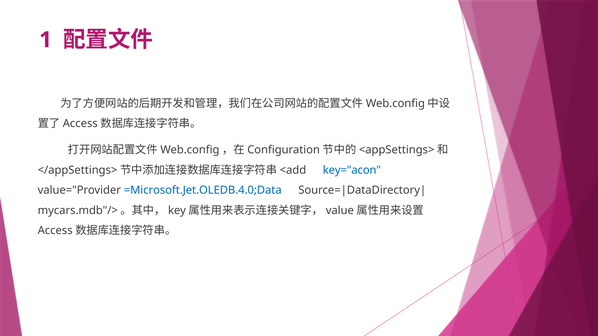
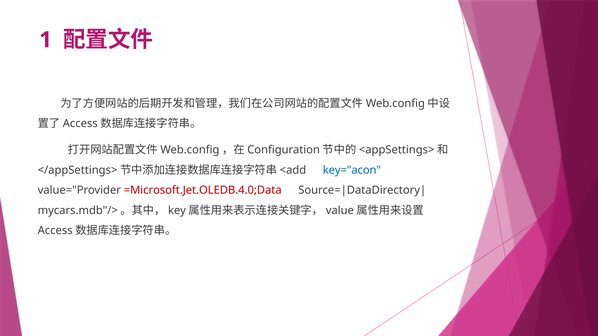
=Microsoft.Jet.OLEDB.4.0;Data colour: blue -> red (203, 190)
